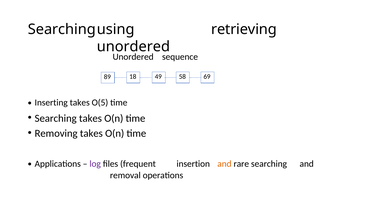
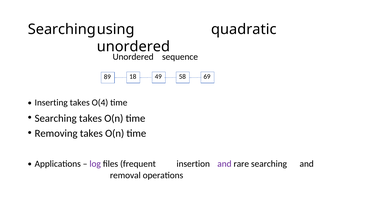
retrieving: retrieving -> quadratic (244, 29)
O(5: O(5 -> O(4 (100, 103)
and colour: orange -> purple (224, 164)
